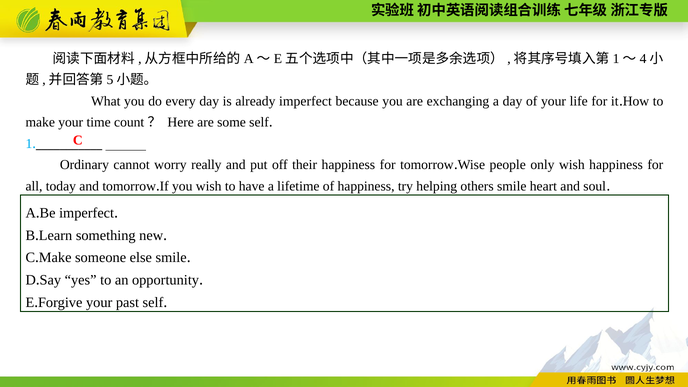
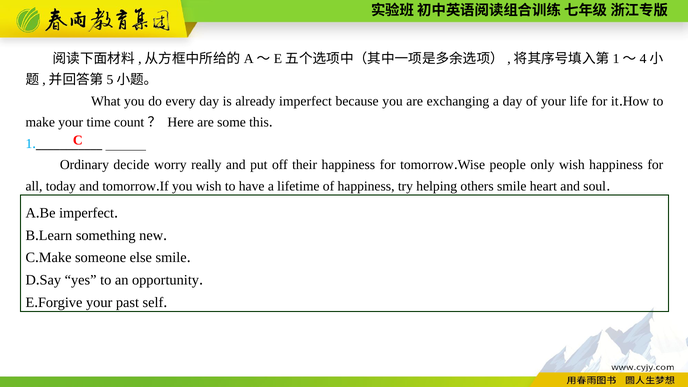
some self: self -> this (259, 122)
cannot: cannot -> decide (131, 165)
